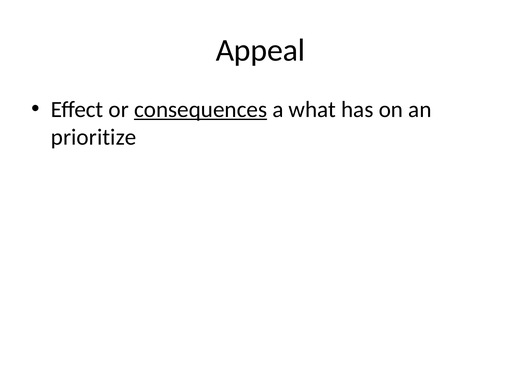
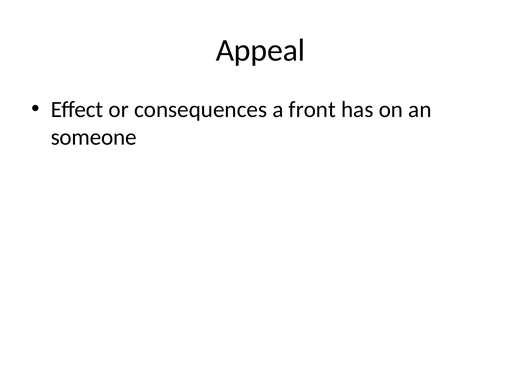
consequences underline: present -> none (201, 109)
what: what -> front (312, 109)
prioritize: prioritize -> someone (94, 137)
